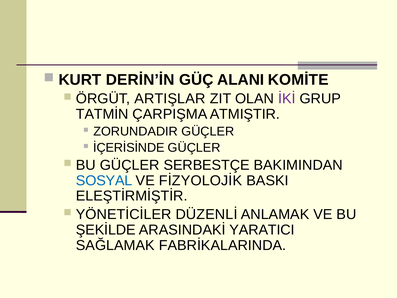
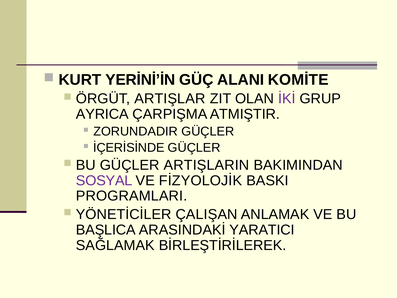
DERİN’İN: DERİN’İN -> YERİNİ’İN (140, 80)
TATMİN: TATMİN -> AYRICA (102, 114)
SERBESTÇE: SERBESTÇE -> ARTIŞLARIN (207, 165)
SOSYAL colour: blue -> purple (104, 180)
ELEŞTİRMİŞTİR: ELEŞTİRMİŞTİR -> PROGRAMLARI (132, 196)
DÜZENLİ: DÜZENLİ -> ÇALIŞAN (207, 214)
ŞEKİLDE: ŞEKİLDE -> BAŞLICA (106, 230)
FABRİKALARINDA: FABRİKALARINDA -> BİRLEŞTİRİLEREK (223, 245)
